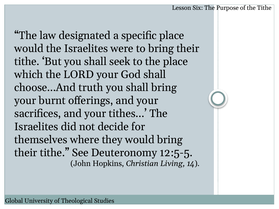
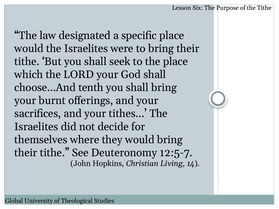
truth: truth -> tenth (91, 88)
12:5-5: 12:5-5 -> 12:5-7 (176, 153)
